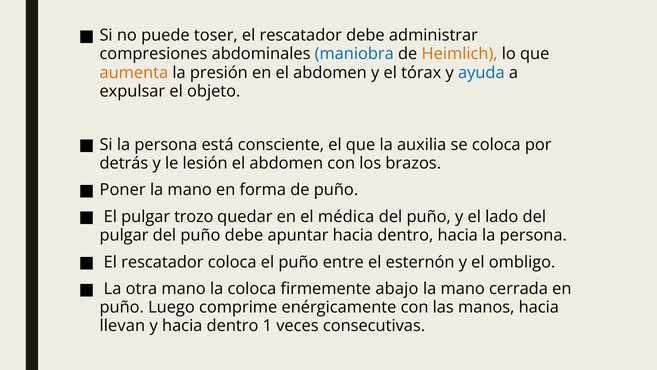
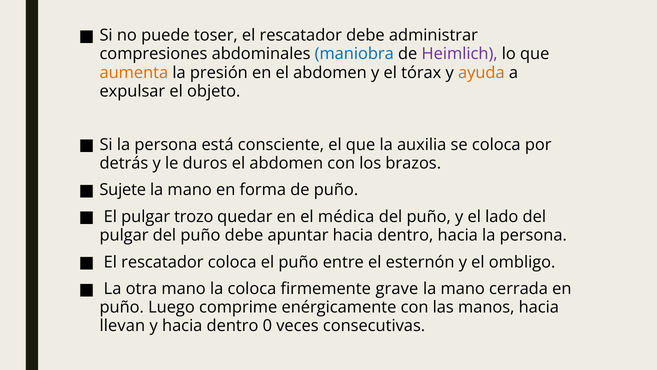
Heimlich colour: orange -> purple (460, 54)
ayuda colour: blue -> orange (481, 72)
lesión: lesión -> duros (205, 163)
Poner: Poner -> Sujete (123, 190)
abajo: abajo -> grave (397, 289)
1: 1 -> 0 (267, 326)
